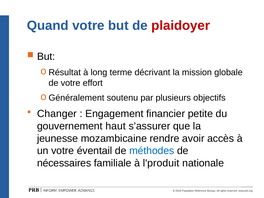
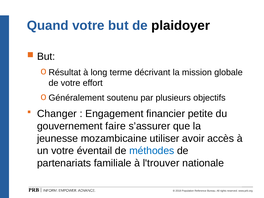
plaidoyer colour: red -> black (181, 26)
haut: haut -> faire (116, 126)
rendre: rendre -> utiliser (165, 138)
nécessaires: nécessaires -> partenariats (64, 163)
l'produit: l'produit -> l'trouver (161, 163)
